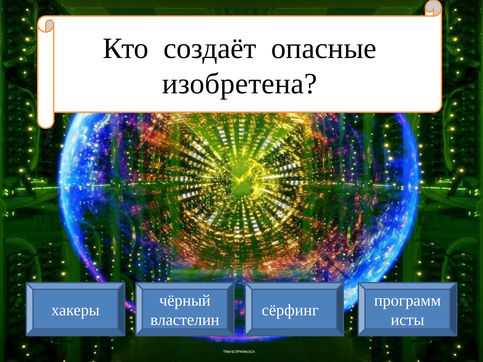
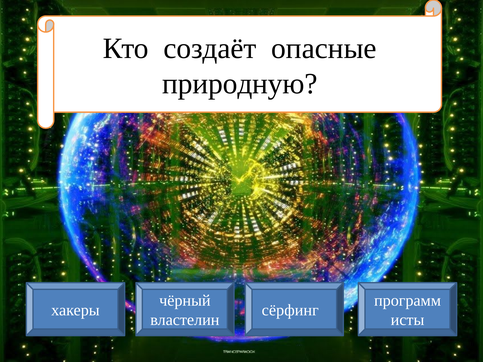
изобретена: изобретена -> природную (240, 84)
